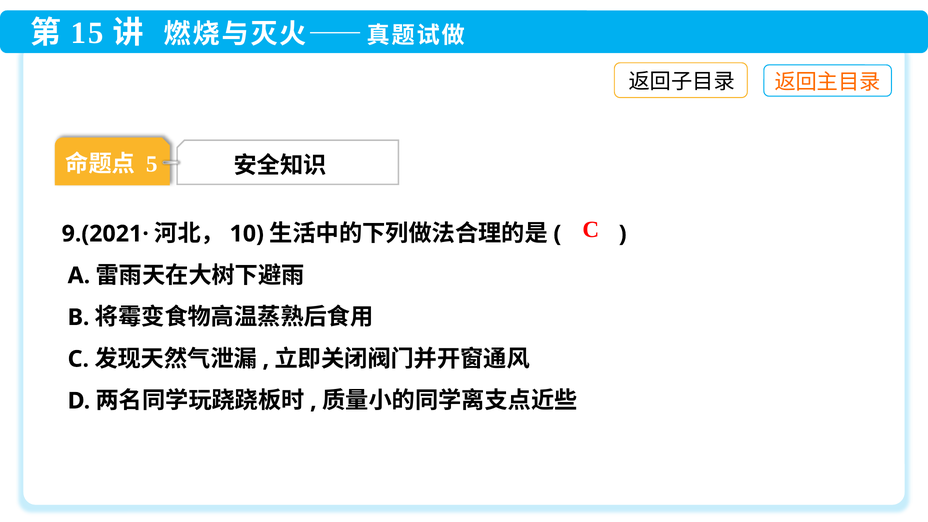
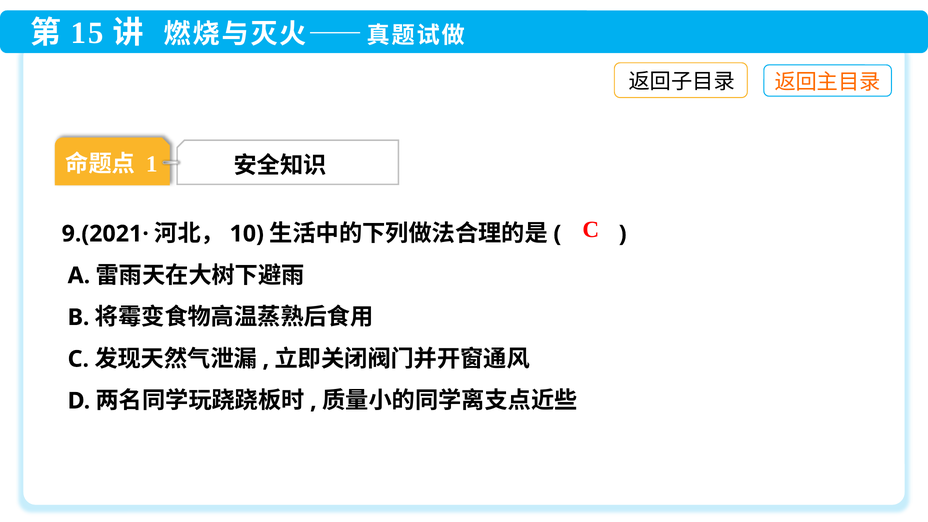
5: 5 -> 1 (152, 164)
